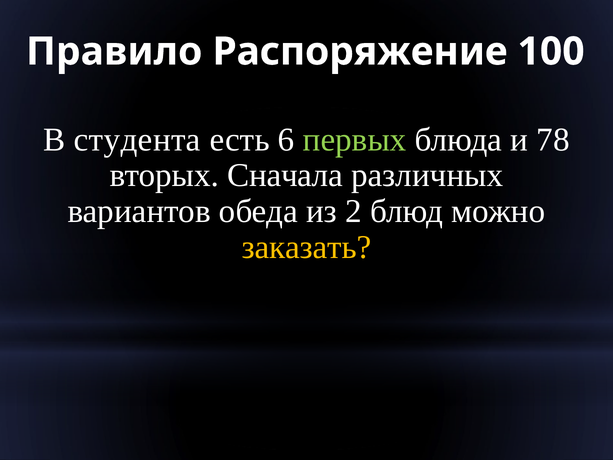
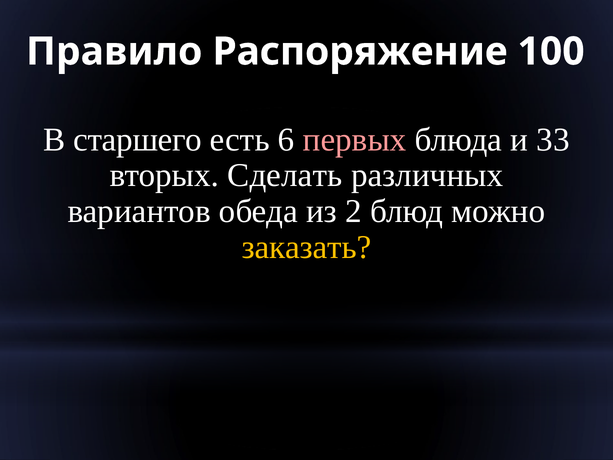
студента: студента -> старшего (138, 139)
первых colour: light green -> pink (355, 139)
78: 78 -> 33 (553, 139)
Сначала: Сначала -> Сделать (285, 175)
